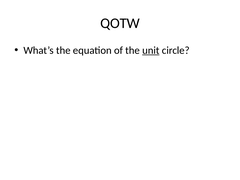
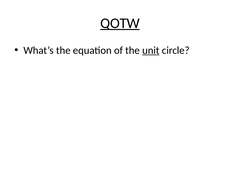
QOTW underline: none -> present (120, 23)
